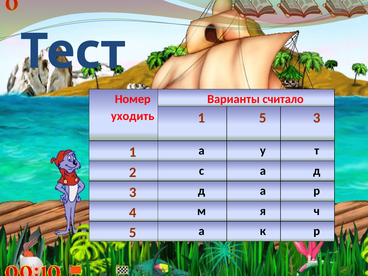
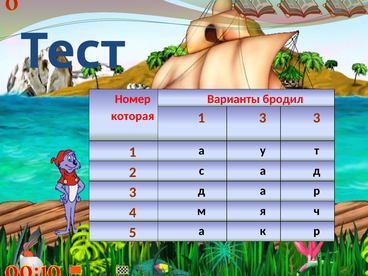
считало: считало -> бродил (283, 99)
уходить: уходить -> которая (133, 116)
1 5: 5 -> 3 (263, 118)
